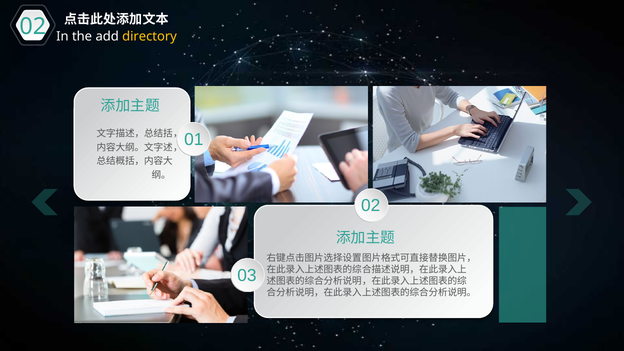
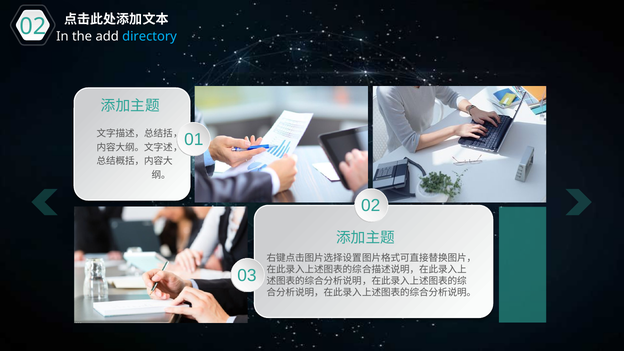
directory colour: yellow -> light blue (150, 37)
